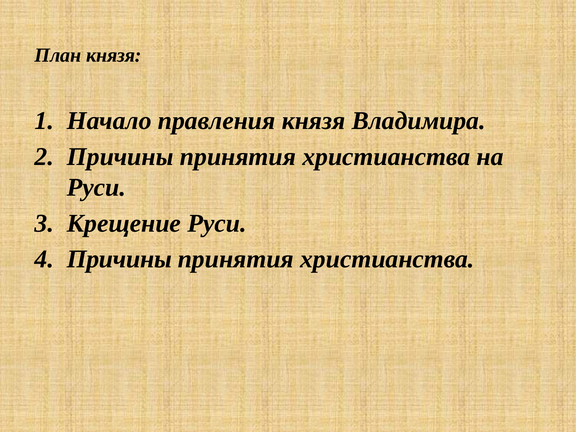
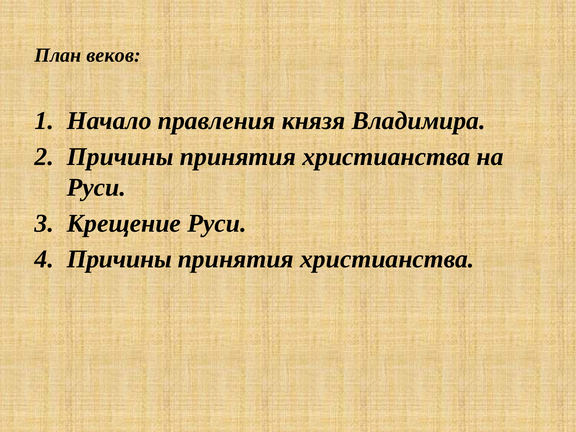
План князя: князя -> веков (114, 55)
